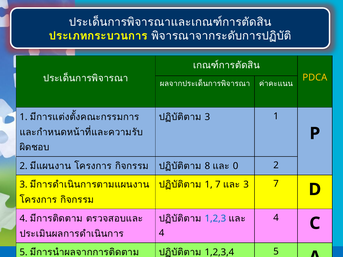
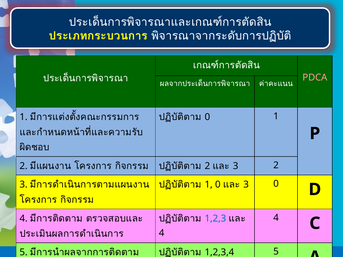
PDCA colour: yellow -> pink (315, 78)
3: 3 -> 0 (207, 117)
8: 8 -> 2 (207, 166)
0: 0 -> 3 (236, 166)
1 7: 7 -> 0 (218, 185)
3 7: 7 -> 0 (276, 184)
